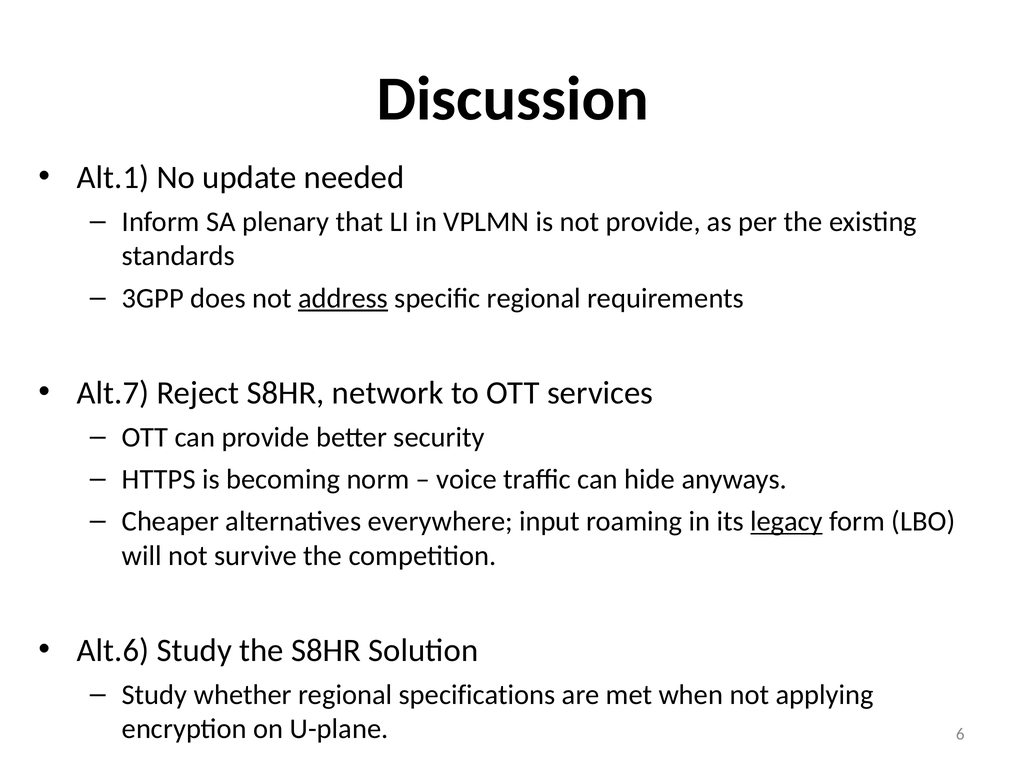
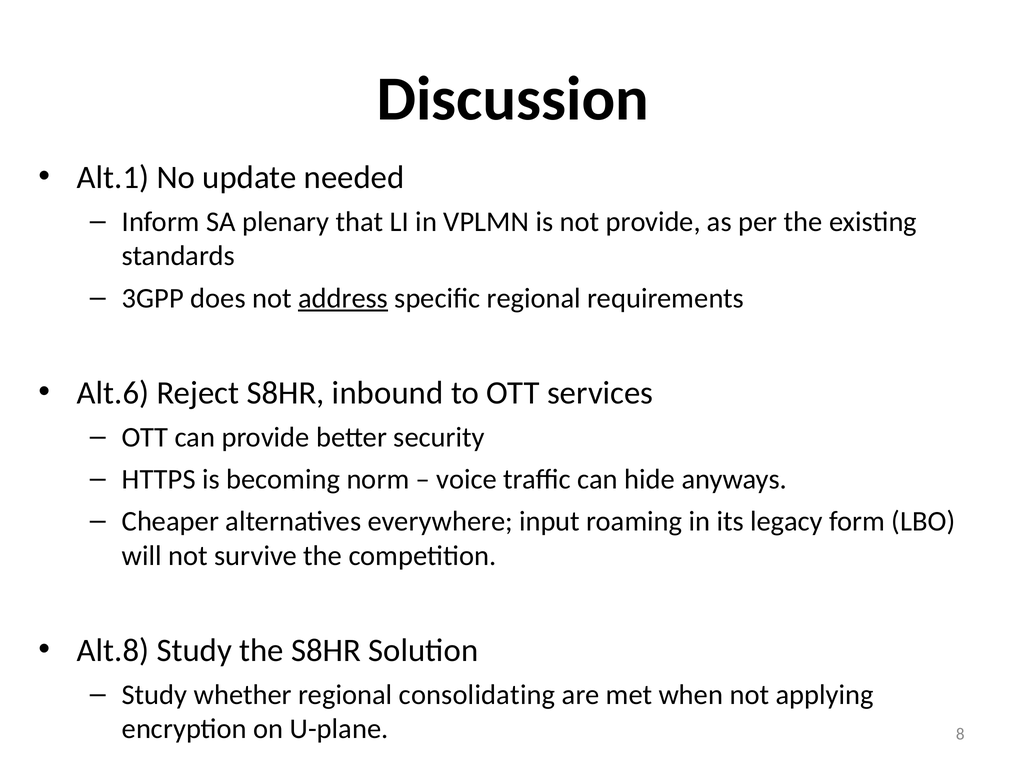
Alt.7: Alt.7 -> Alt.6 (113, 393)
network: network -> inbound (388, 393)
legacy underline: present -> none (787, 522)
Alt.6: Alt.6 -> Alt.8 (113, 651)
specifications: specifications -> consolidating (477, 695)
6: 6 -> 8 (960, 735)
